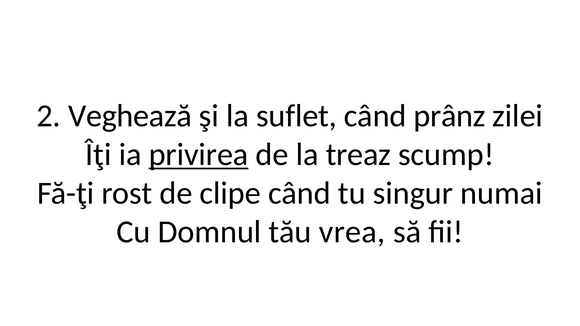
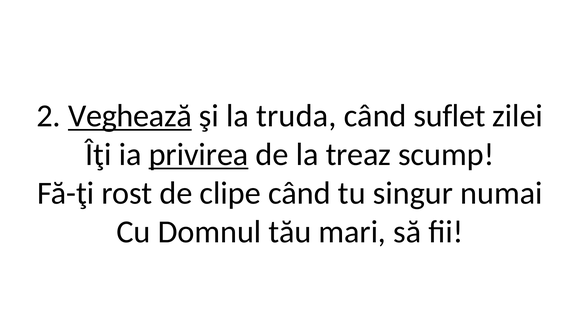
Veghează underline: none -> present (130, 116)
suflet: suflet -> truda (296, 116)
prânz: prânz -> suflet (450, 116)
vrea: vrea -> mari (352, 232)
